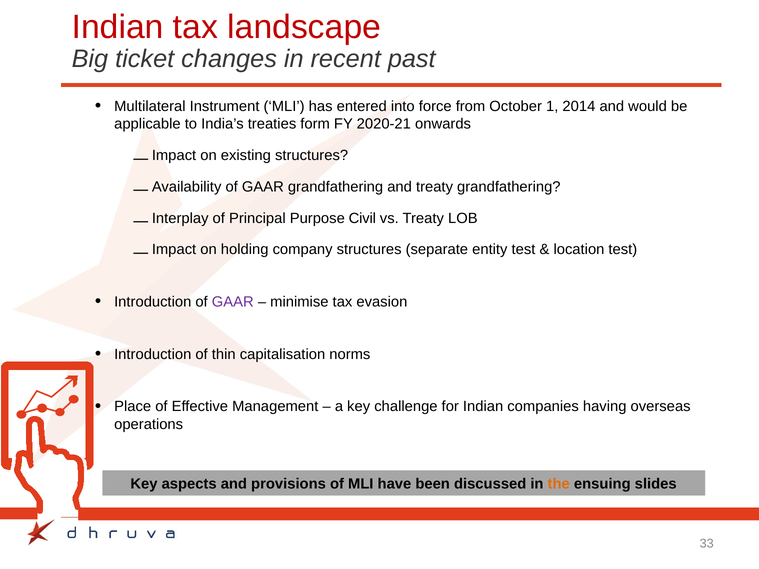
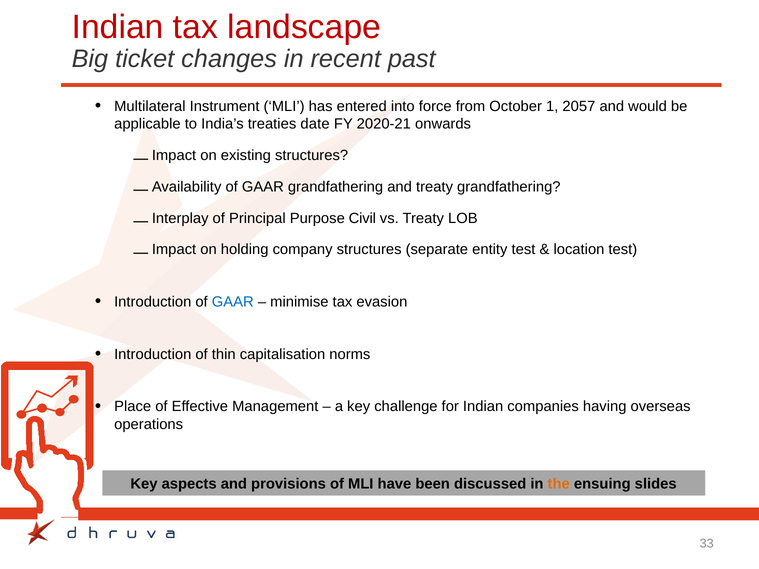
2014: 2014 -> 2057 (579, 106)
form: form -> date (315, 124)
GAAR colour: purple -> blue (233, 302)
